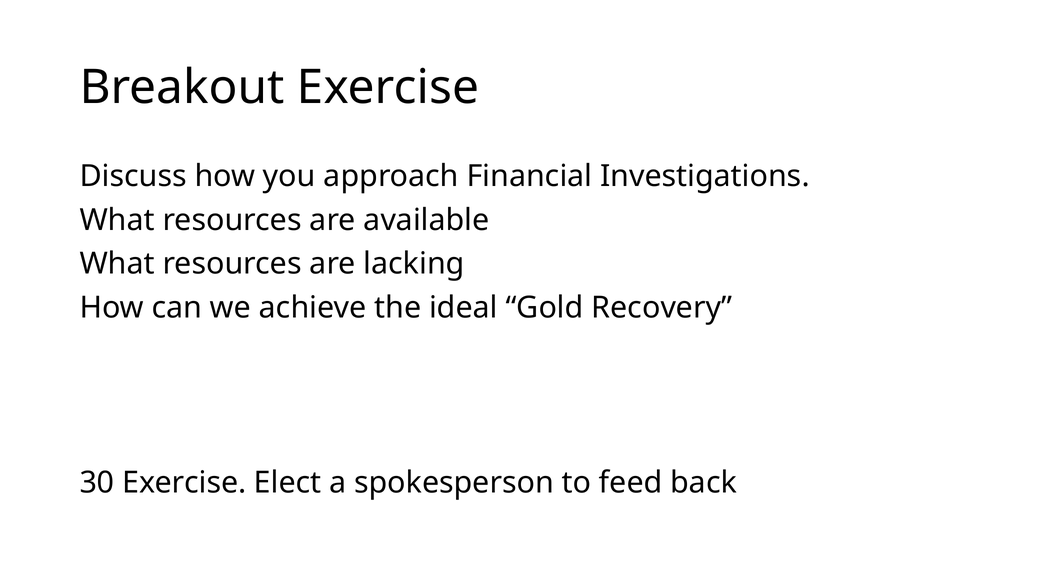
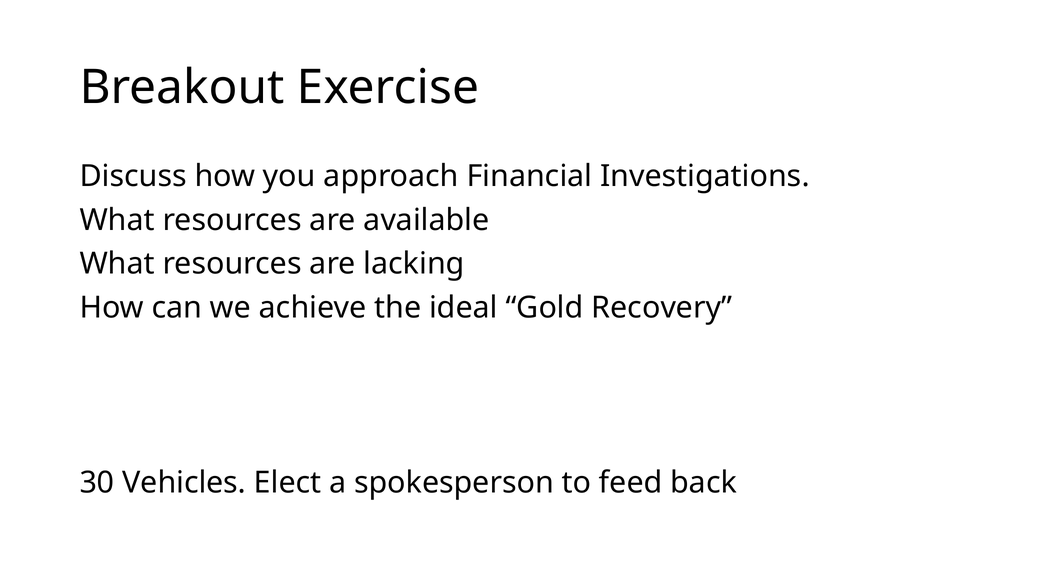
30 Exercise: Exercise -> Vehicles (184, 483)
